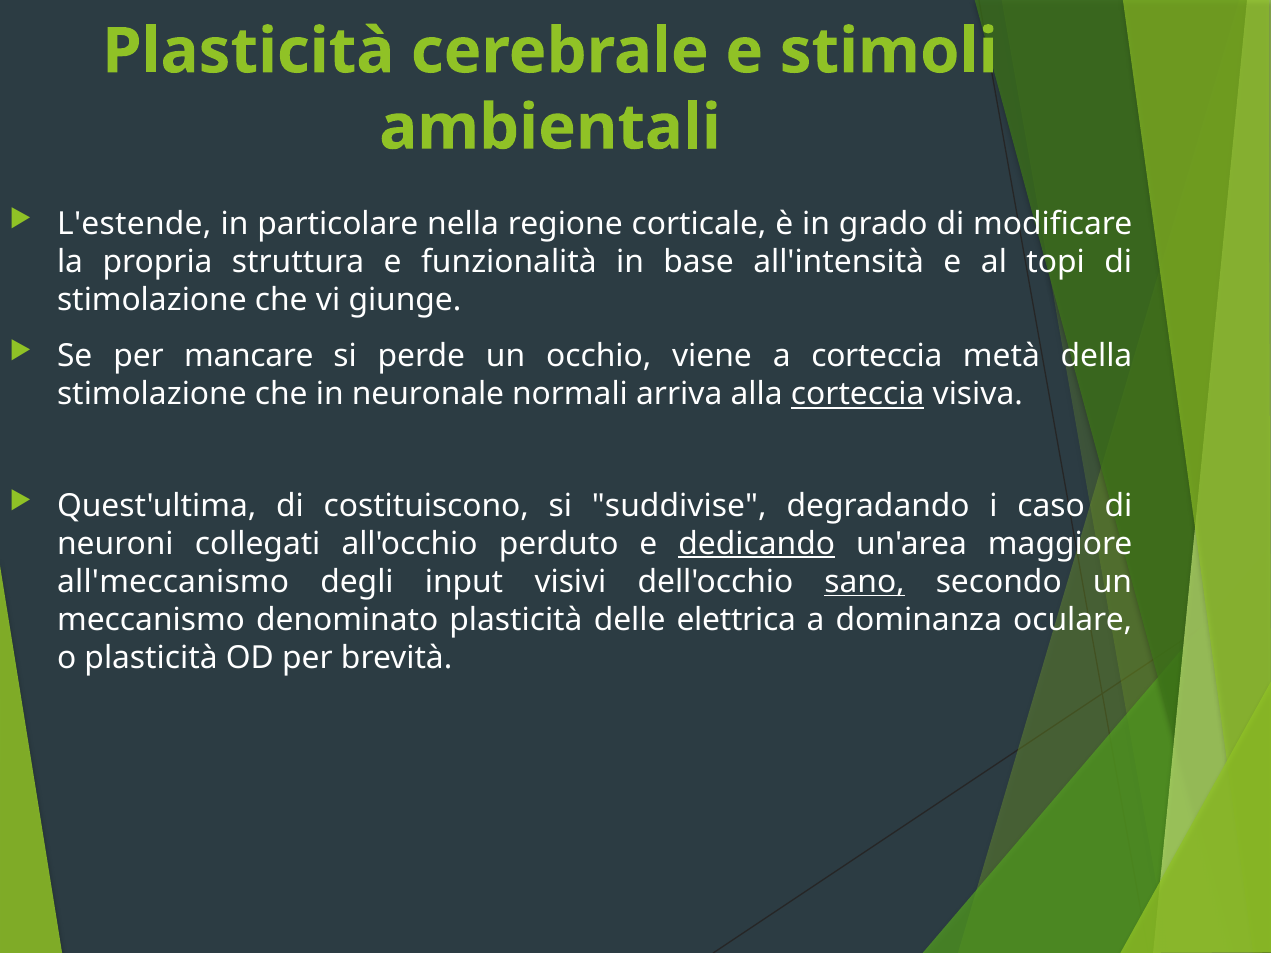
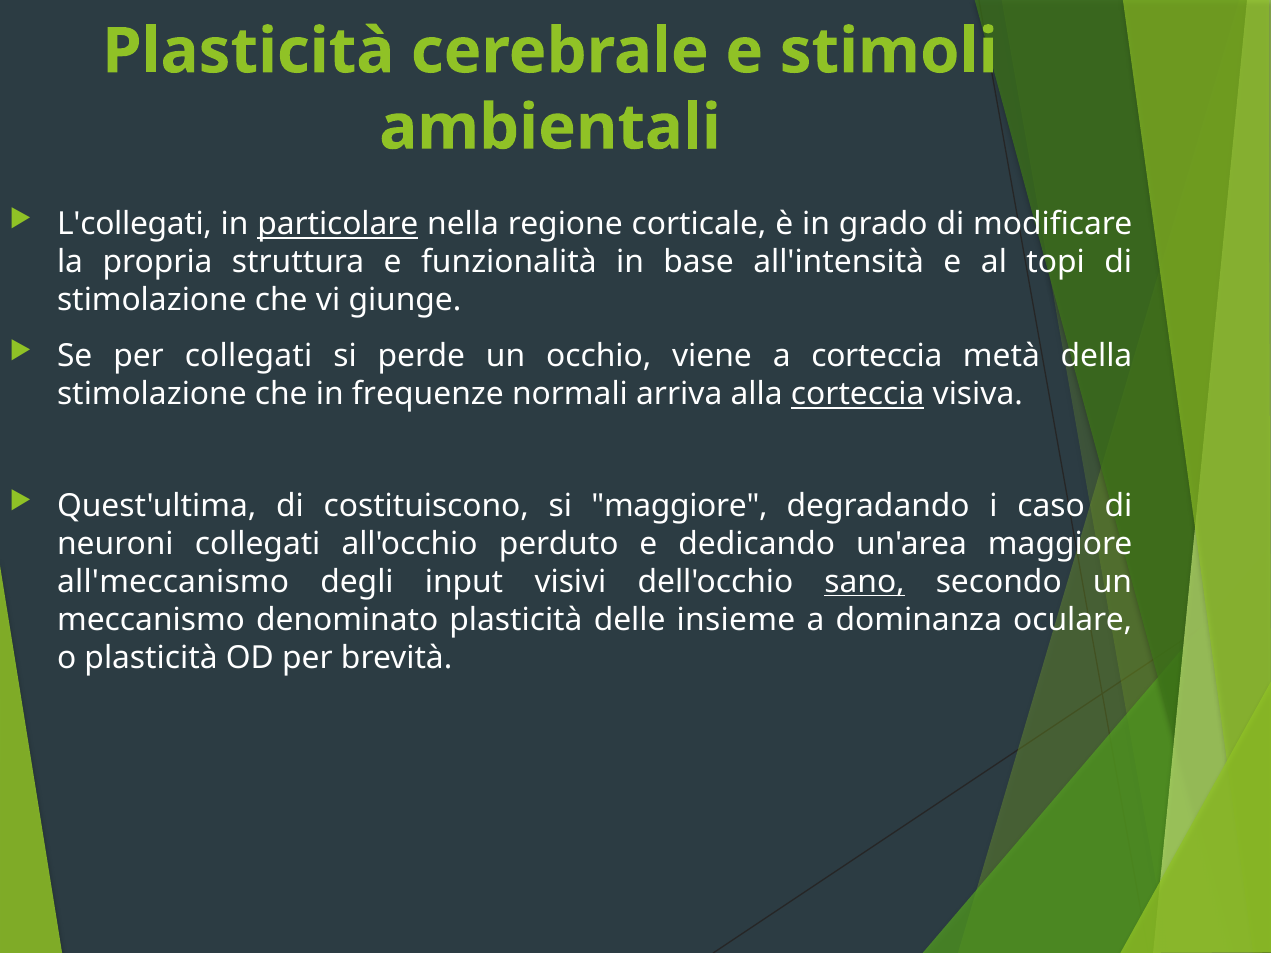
L'estende: L'estende -> L'collegati (135, 224)
particolare underline: none -> present (338, 224)
per mancare: mancare -> collegati (249, 356)
neuronale: neuronale -> frequenze (428, 394)
si suddivise: suddivise -> maggiore (680, 506)
dedicando underline: present -> none (757, 544)
elettrica: elettrica -> insieme (736, 620)
